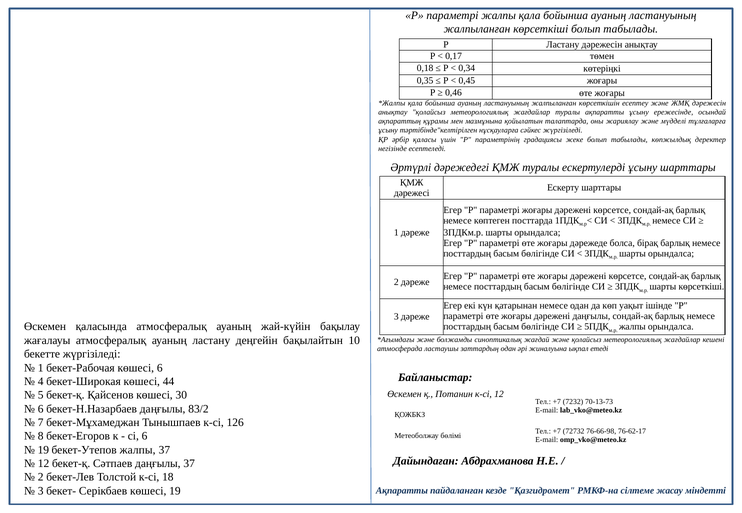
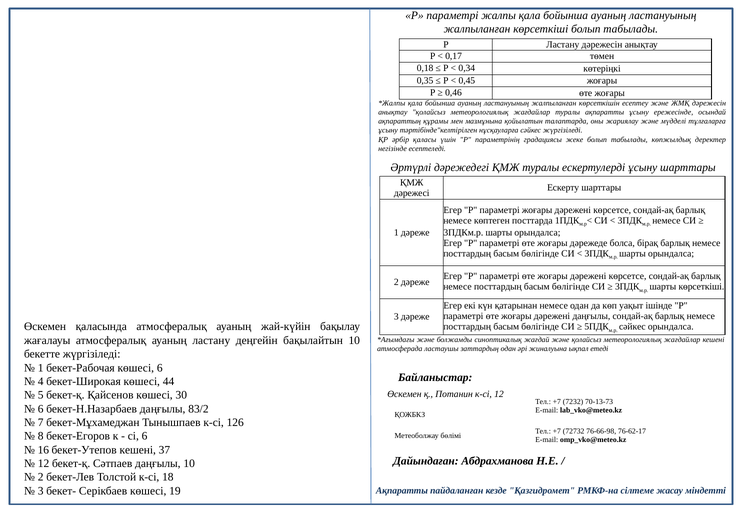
жалпы: жалпы -> сәйкес (632, 327)
19: 19 -> 16 (43, 450)
бекет-Утепов жалпы: жалпы -> кешені (138, 450)
даңғылы 37: 37 -> 10 (189, 464)
